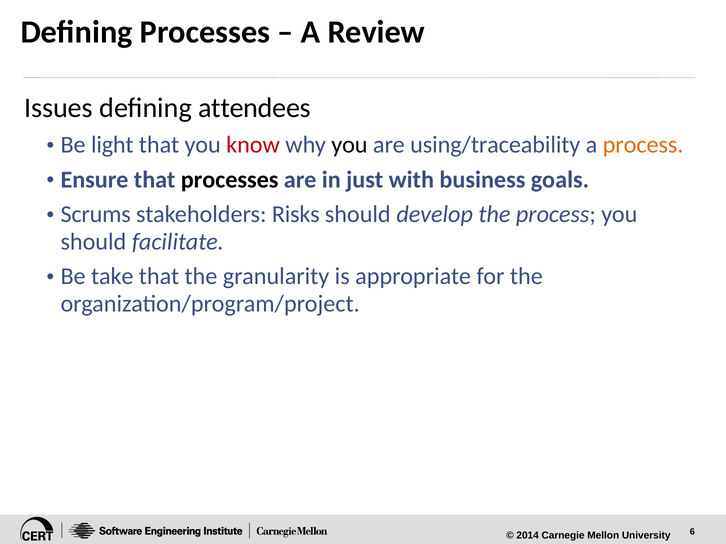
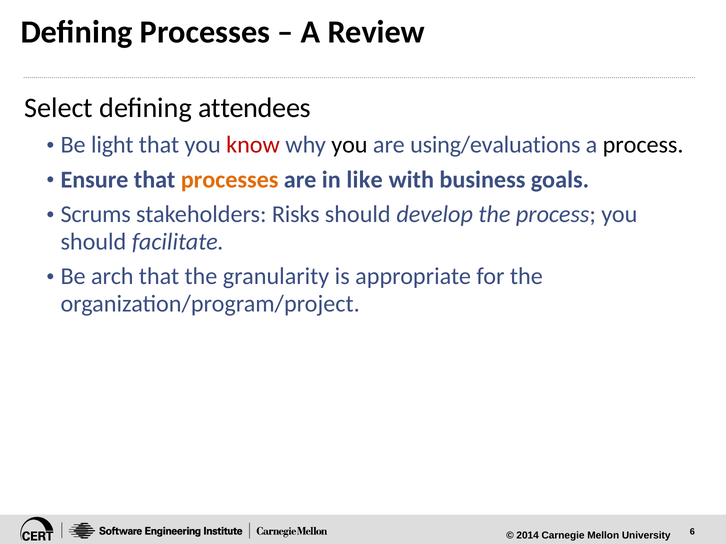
Issues: Issues -> Select (59, 108)
using/traceability: using/traceability -> using/evaluations (495, 145)
process colour: orange -> black (643, 145)
processes colour: black -> orange (230, 180)
just: just -> like (365, 180)
take: take -> arch (112, 277)
